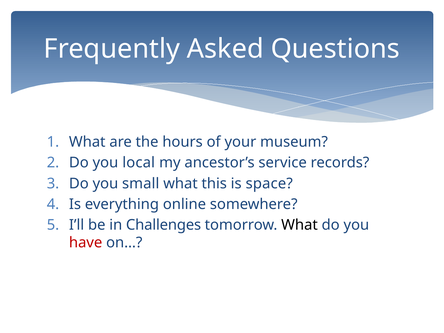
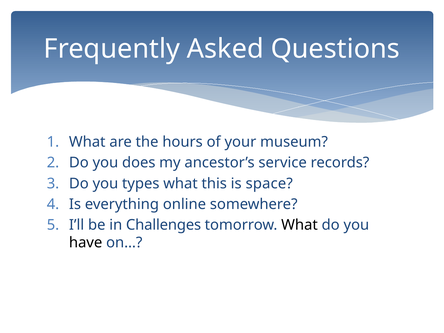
local: local -> does (139, 163)
small: small -> types (141, 183)
have colour: red -> black (86, 243)
